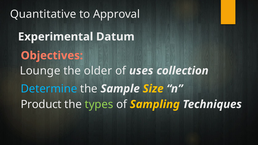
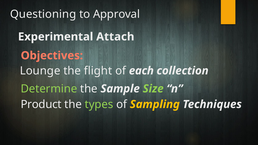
Quantitative: Quantitative -> Questioning (43, 14)
Datum: Datum -> Attach (115, 37)
older: older -> flight (98, 71)
uses: uses -> each (141, 71)
Determine colour: light blue -> light green (49, 89)
Size colour: yellow -> light green (153, 89)
